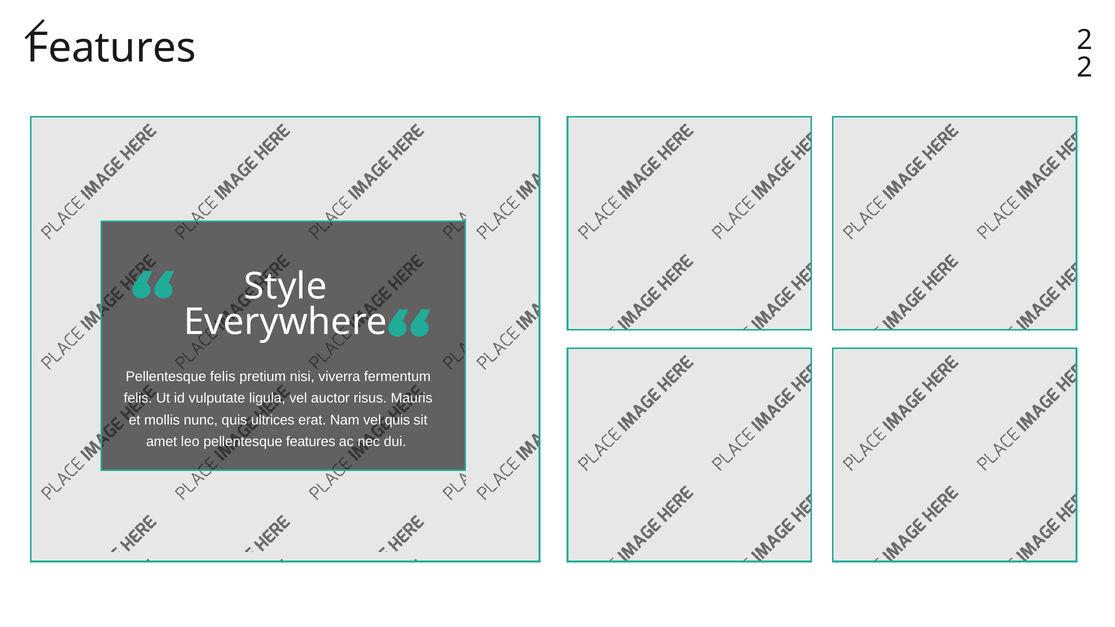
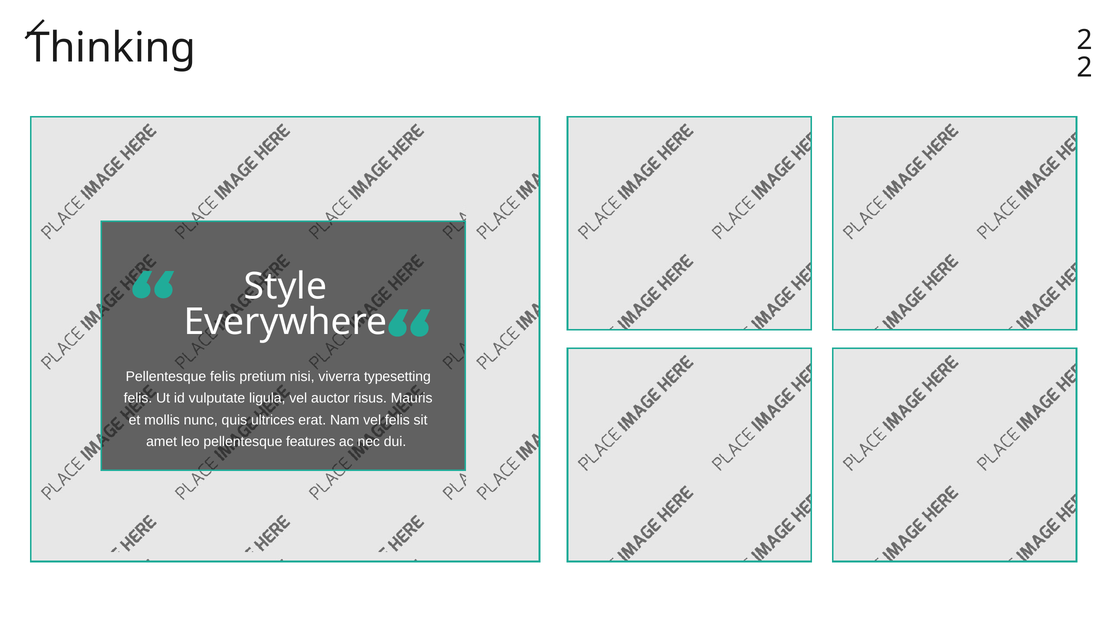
Features: Features -> Thinking (111, 48)
fermentum: fermentum -> typesetting (397, 377)
vel quis: quis -> felis (397, 420)
